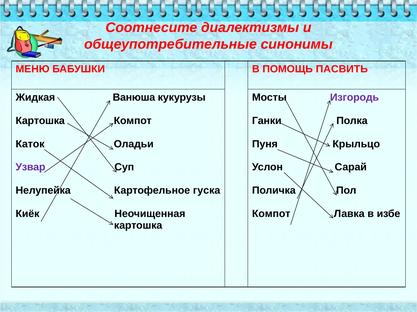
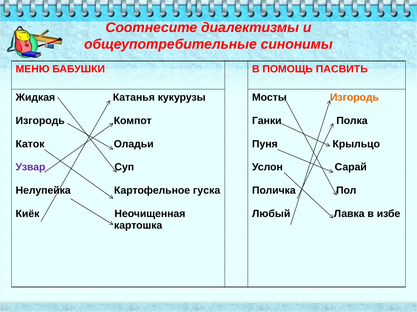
Ванюша: Ванюша -> Катанья (134, 98)
Изгородь colour: purple -> orange (354, 98)
Картошка: Картошка -> Изгородь (40, 121)
Компот: Компот -> Любый (271, 214)
